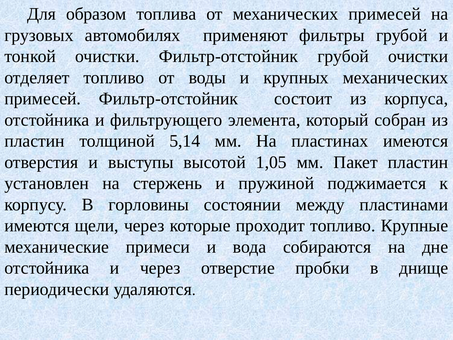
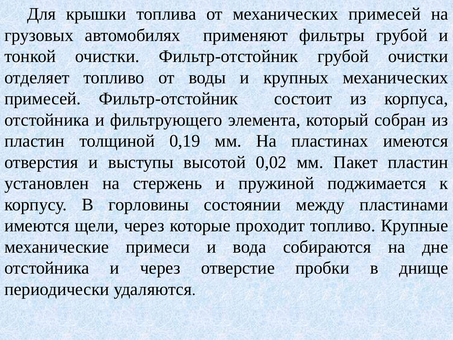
образом: образом -> крышки (96, 14)
5,14: 5,14 -> 0,19 (185, 141)
1,05: 1,05 -> 0,02 (271, 162)
